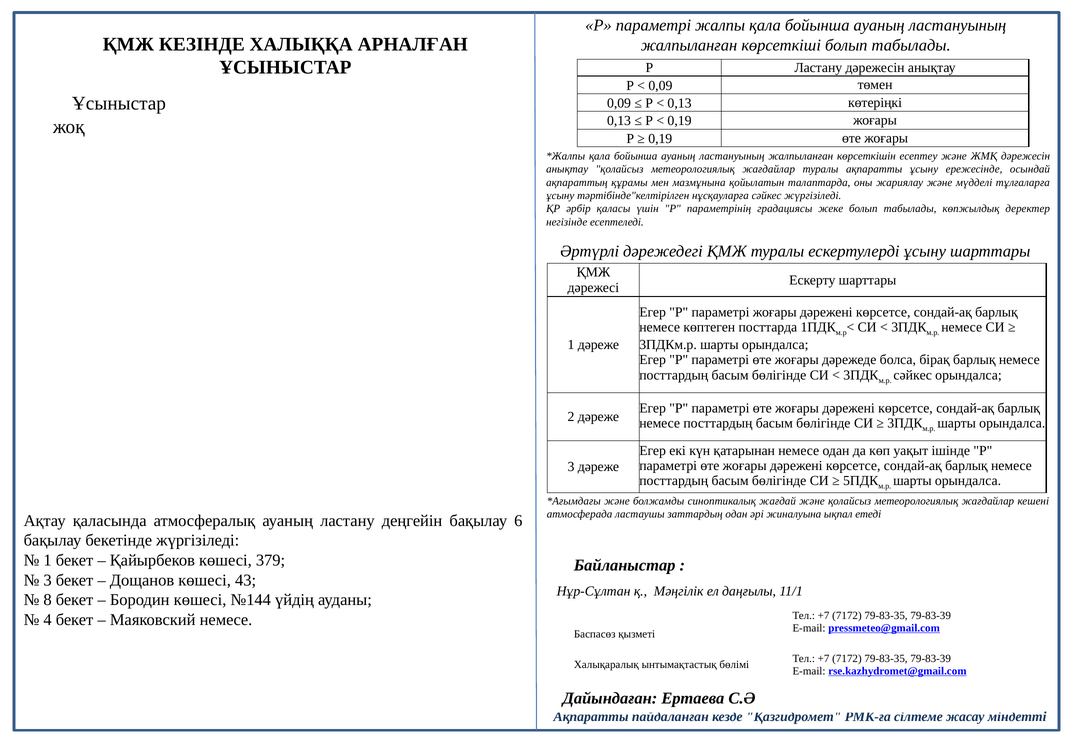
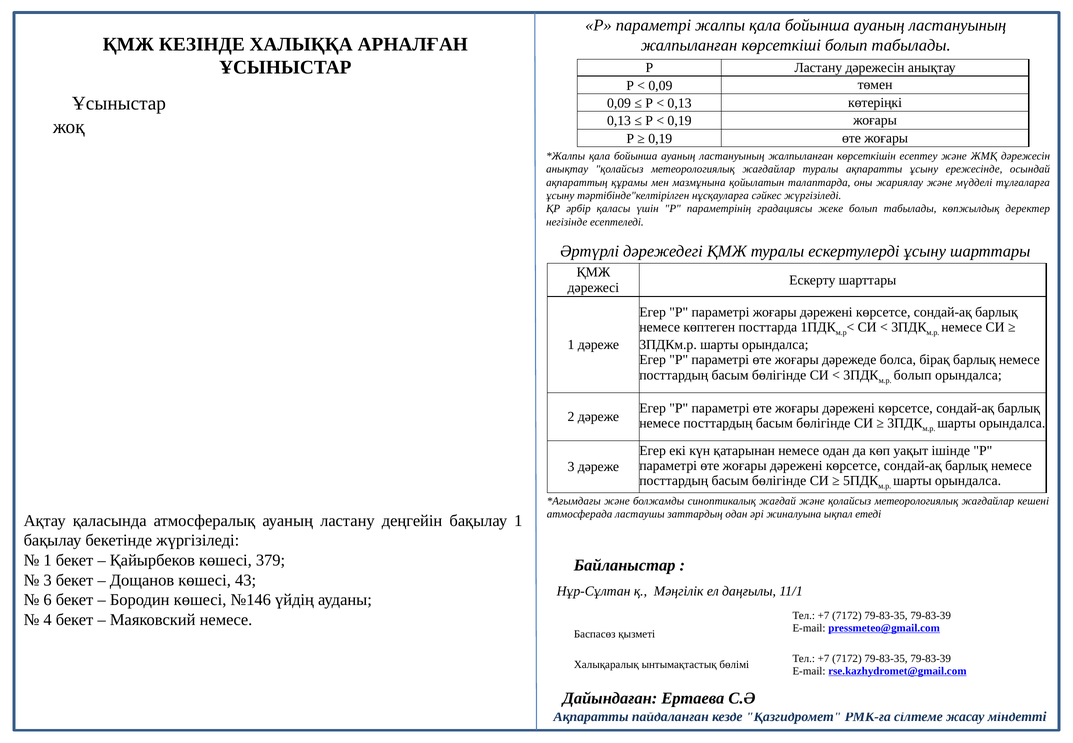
сәйкес: сәйкес -> болып (913, 375)
бақылау 6: 6 -> 1 (518, 521)
8: 8 -> 6 (48, 600)
№144: №144 -> №146 (251, 600)
